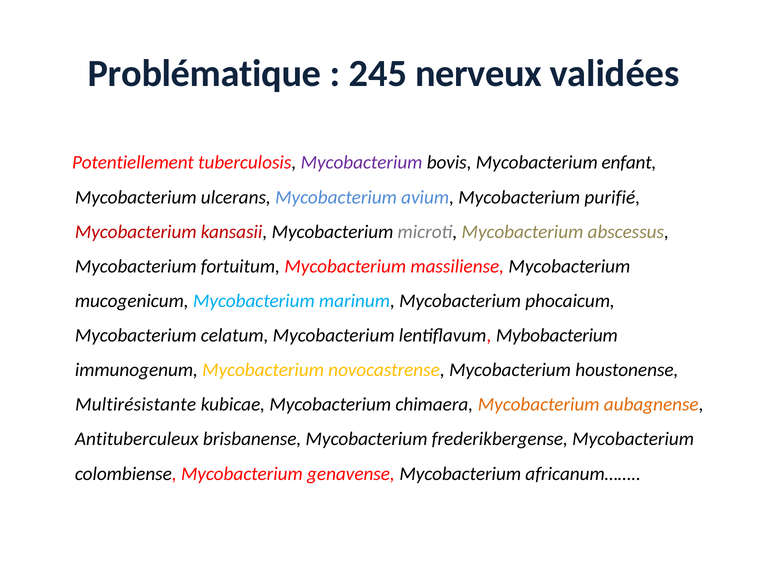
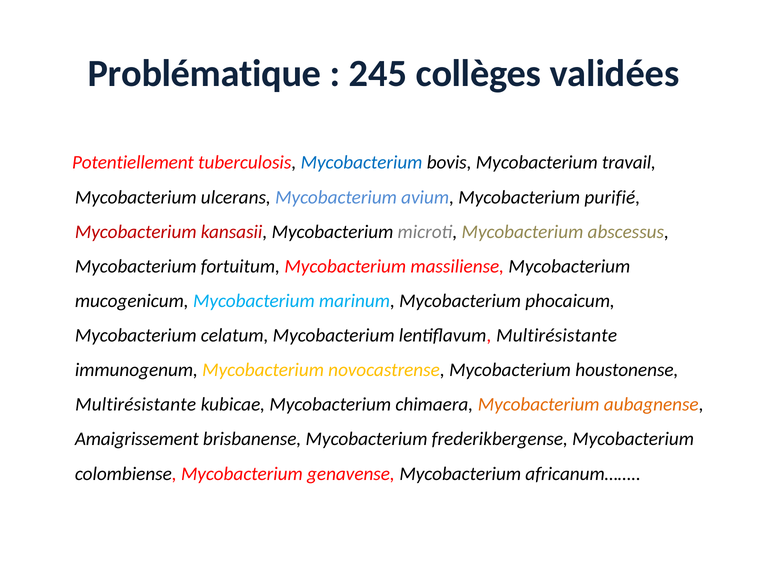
nerveux: nerveux -> collèges (479, 74)
Mycobacterium colour: purple -> blue (362, 163)
enfant: enfant -> travail (629, 163)
lentiflavum Mybobacterium: Mybobacterium -> Multirésistante (557, 335)
Antituberculeux: Antituberculeux -> Amaigrissement (137, 439)
